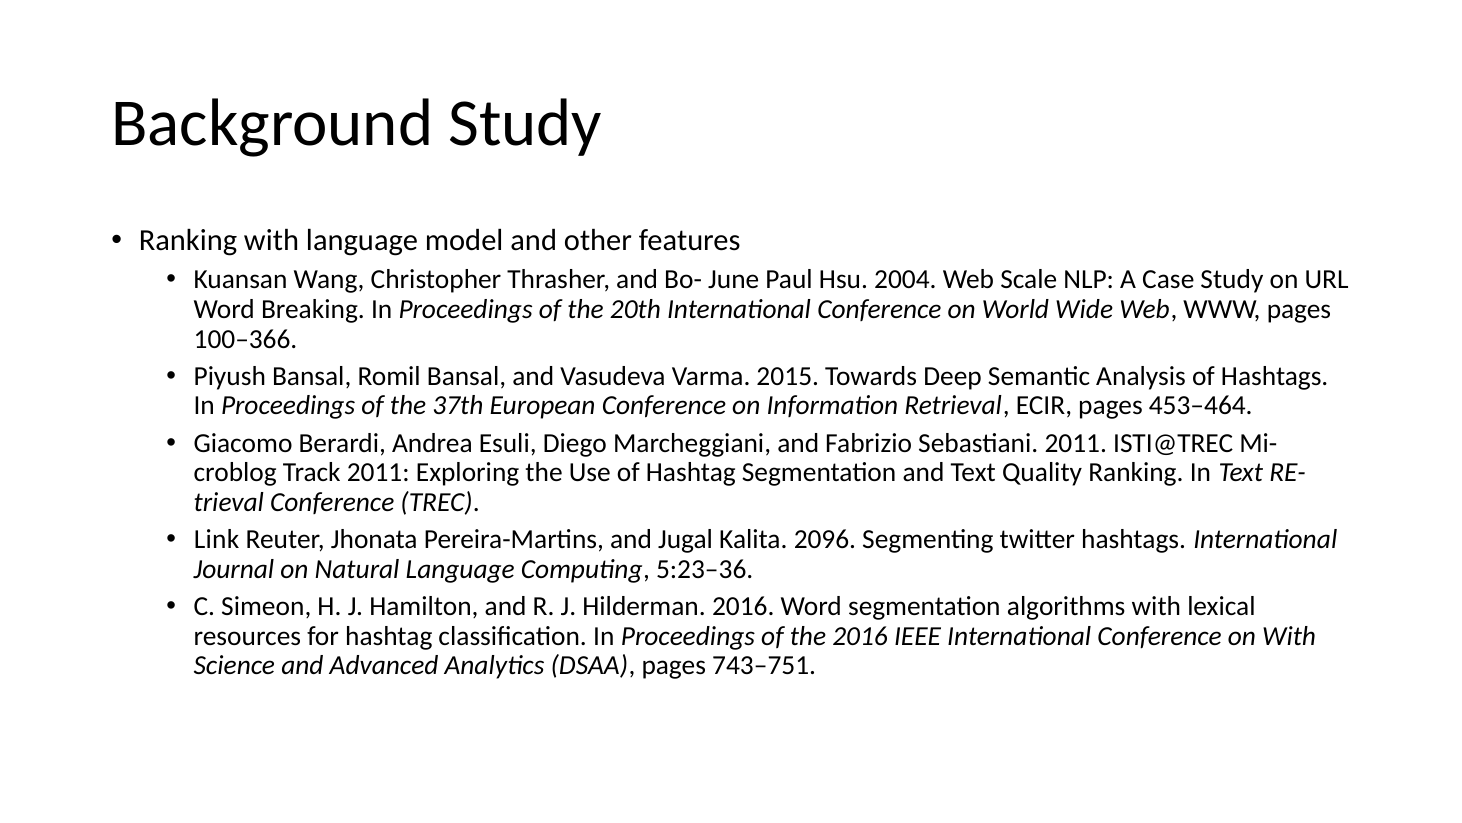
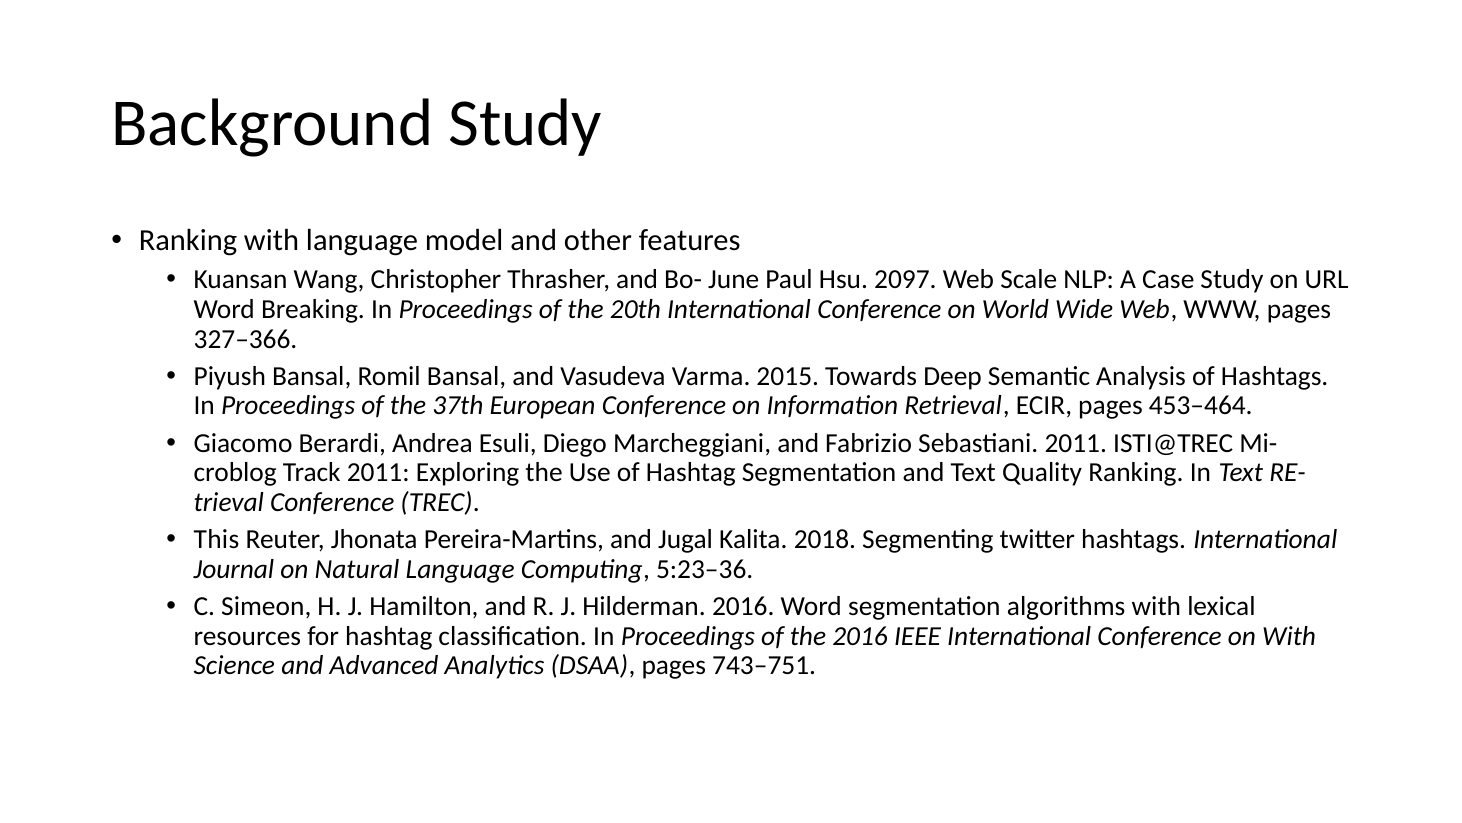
2004: 2004 -> 2097 (905, 280)
100–366: 100–366 -> 327–366 (246, 339)
Link: Link -> This (216, 539)
2096: 2096 -> 2018 (825, 539)
